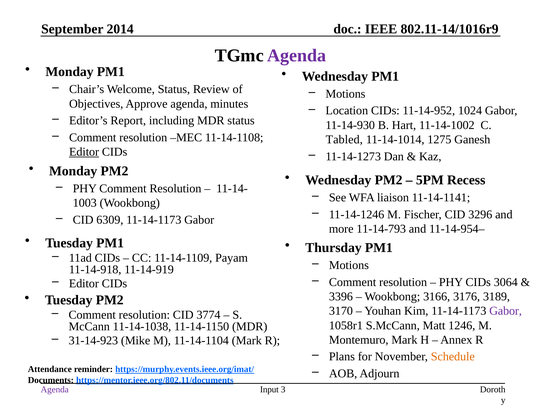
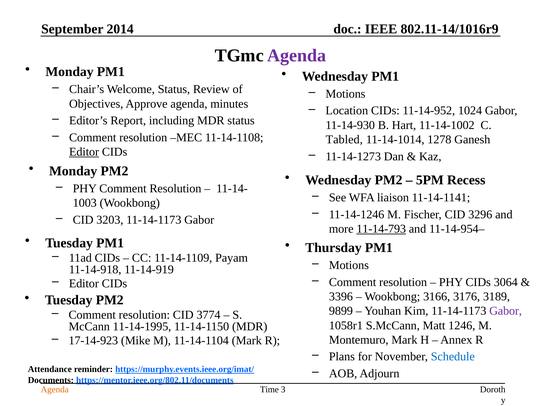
1275: 1275 -> 1278 (439, 139)
6309: 6309 -> 3203 (110, 220)
11-14-793 underline: none -> present (381, 229)
3170: 3170 -> 9899 (341, 311)
11-14-1038: 11-14-1038 -> 11-14-1995 (142, 326)
31-14-923: 31-14-923 -> 17-14-923 (93, 340)
Schedule colour: orange -> blue (453, 356)
Agenda colour: purple -> orange (55, 389)
Input: Input -> Time (269, 389)
